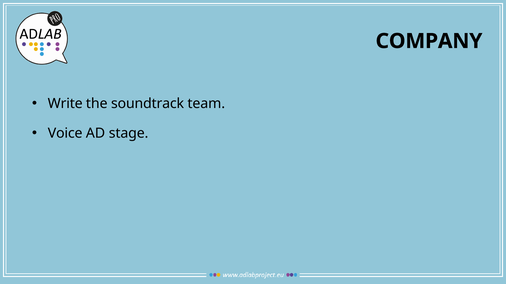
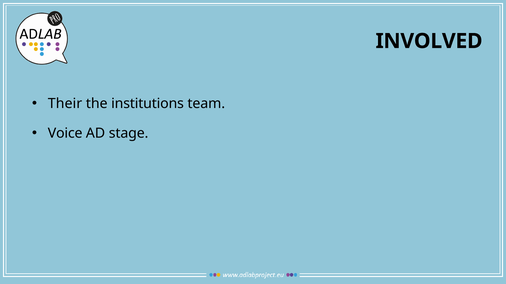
COMPANY: COMPANY -> INVOLVED (429, 41)
Write: Write -> Their (65, 104)
soundtrack: soundtrack -> institutions (148, 104)
